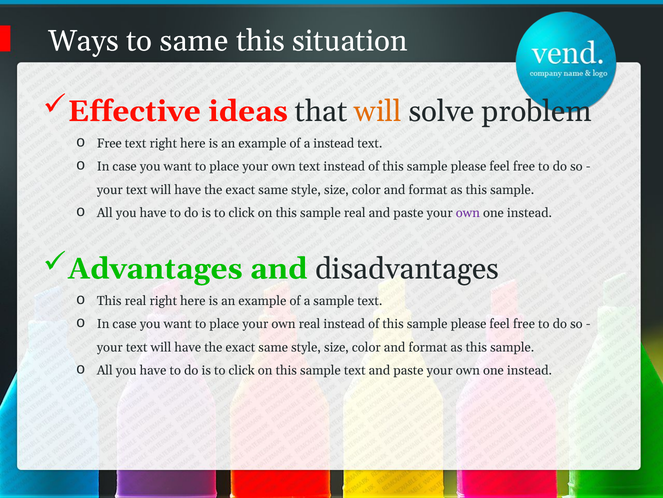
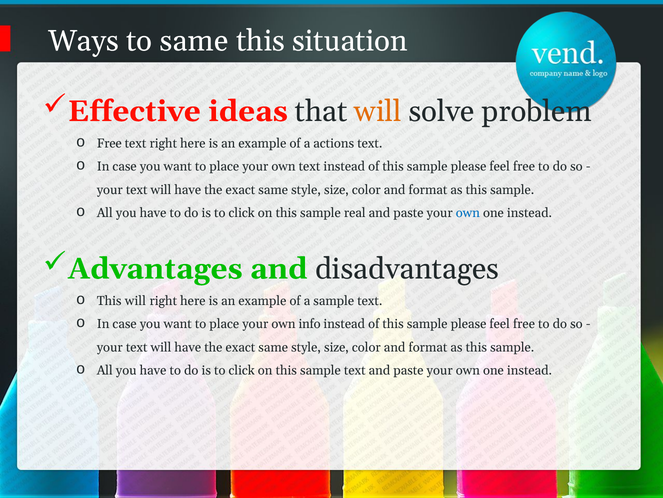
a instead: instead -> actions (334, 143)
own colour: purple -> blue (468, 213)
This real: real -> will (135, 300)
own real: real -> info (310, 324)
